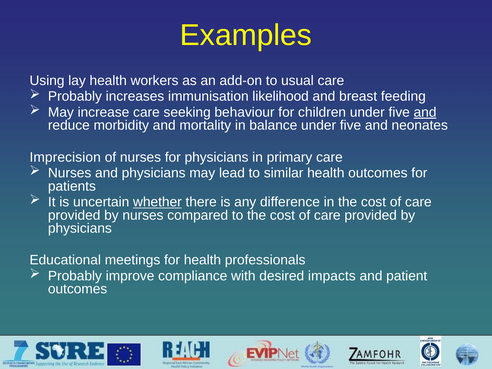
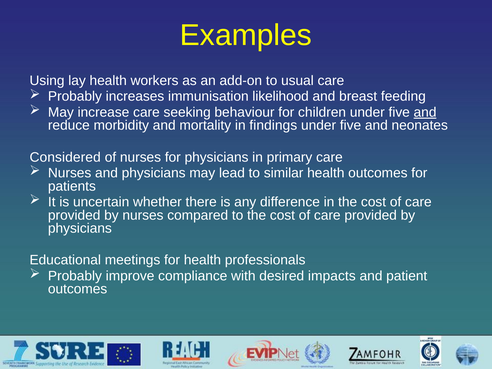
balance: balance -> findings (273, 125)
Imprecision: Imprecision -> Considered (65, 157)
whether underline: present -> none (157, 202)
